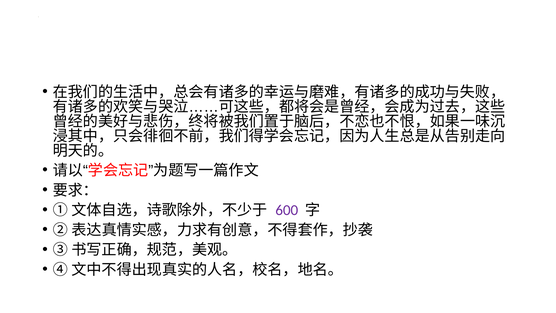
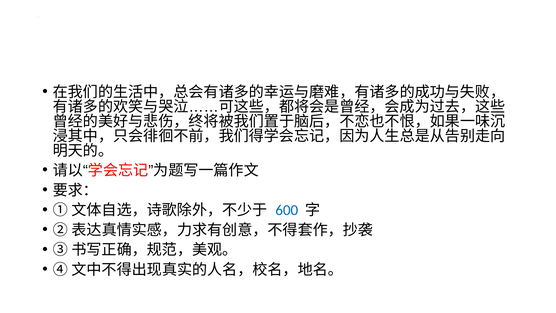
600 colour: purple -> blue (287, 210)
